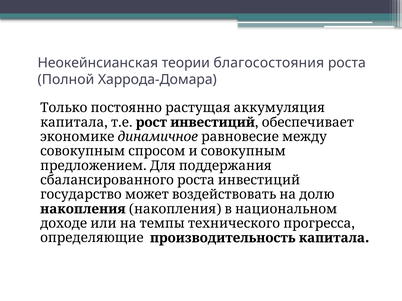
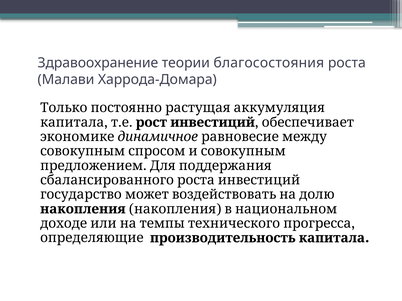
Неокейнсианская: Неокейнсианская -> Здравоохранение (98, 63)
Полной: Полной -> Малави (66, 80)
